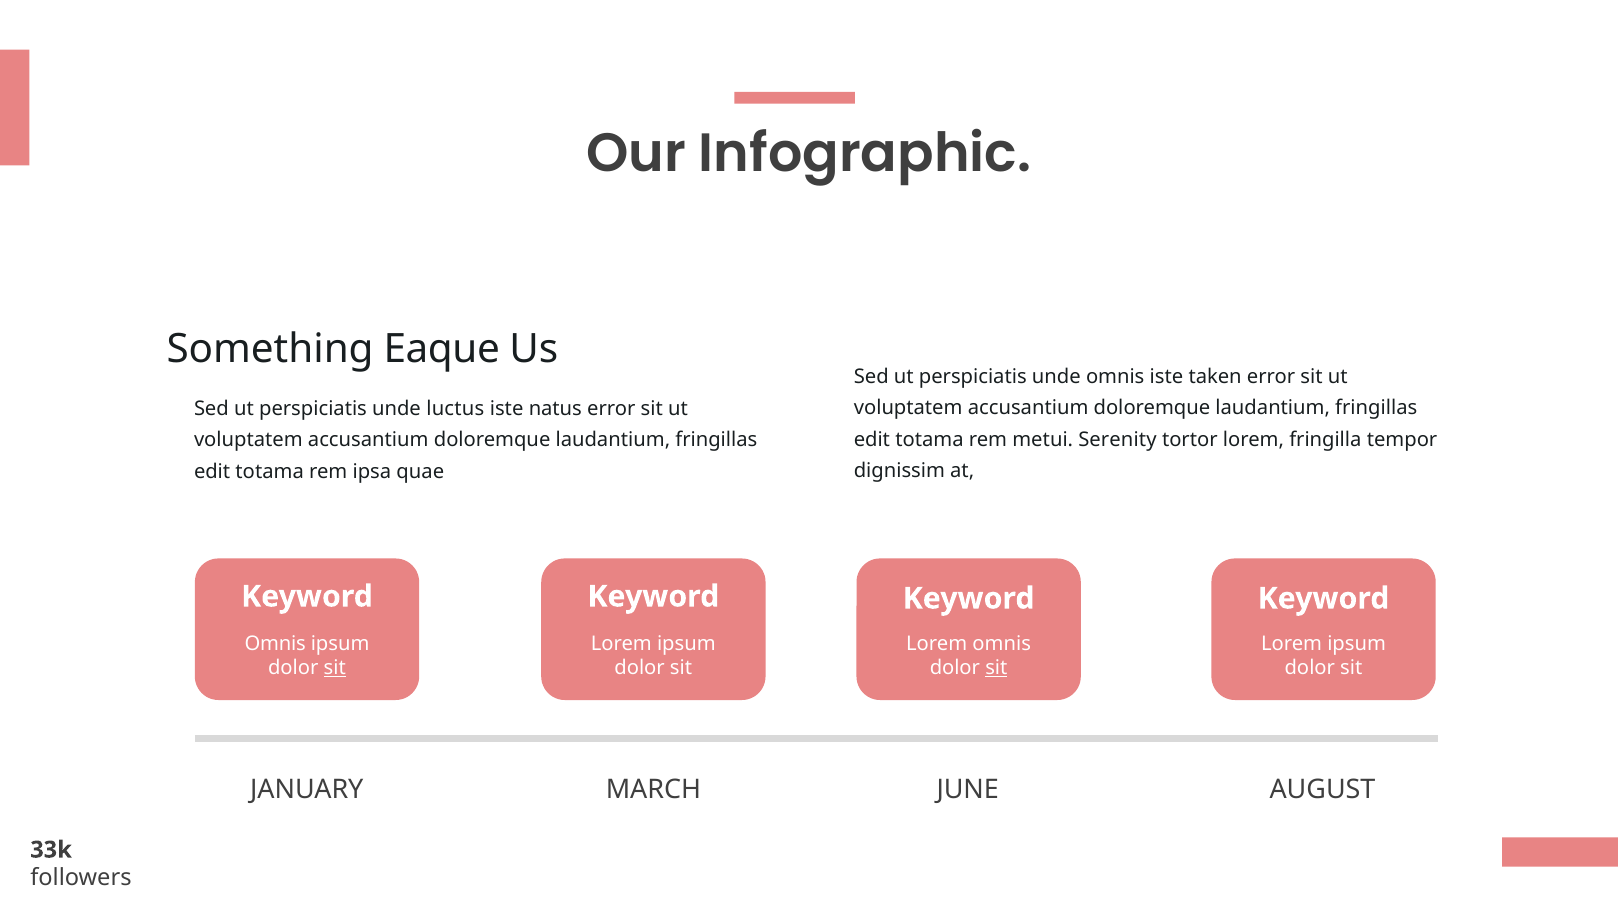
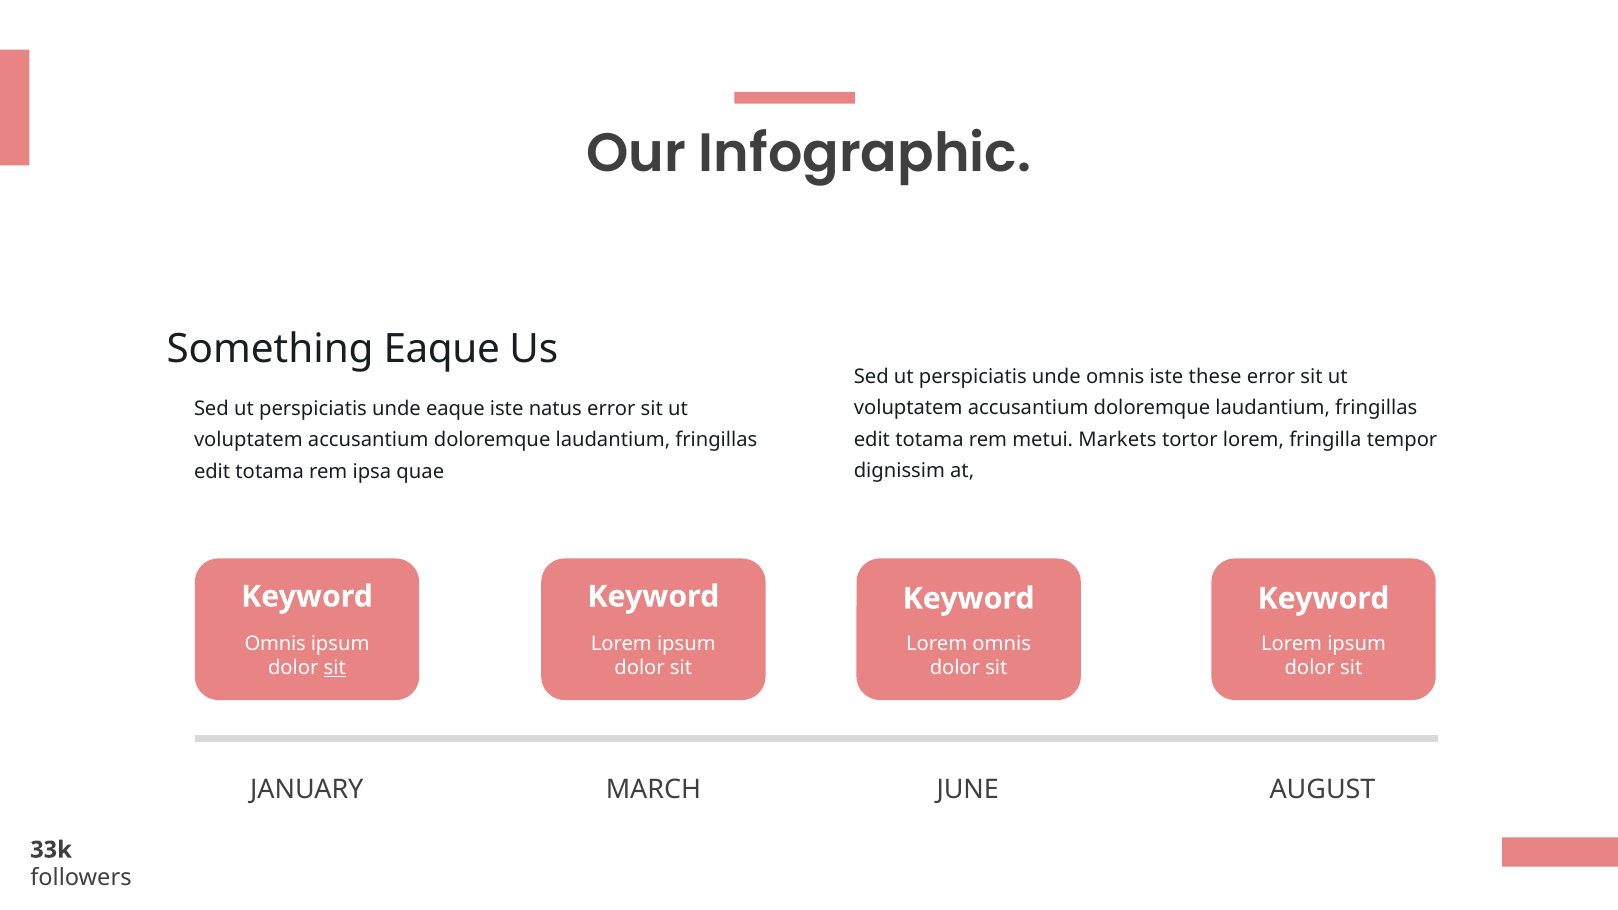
taken: taken -> these (1215, 377)
unde luctus: luctus -> eaque (455, 408)
Serenity: Serenity -> Markets (1117, 440)
sit underline: present -> none (996, 668)
